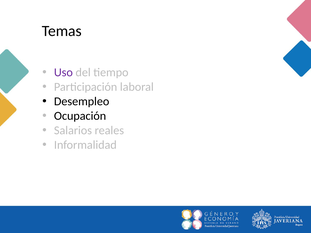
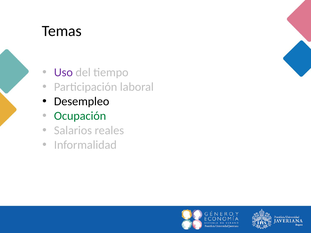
Ocupación colour: black -> green (80, 116)
